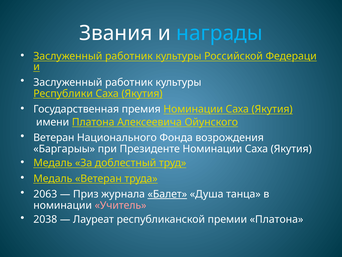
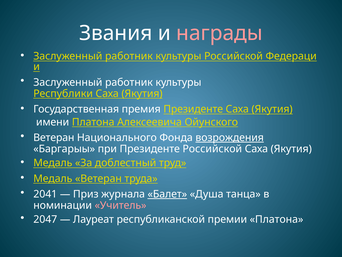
награды colour: light blue -> pink (219, 33)
премия Номинации: Номинации -> Президенте (193, 109)
возрождения underline: none -> present (230, 137)
Президенте Номинации: Номинации -> Российской (212, 149)
2063: 2063 -> 2041 (45, 194)
2038: 2038 -> 2047 (45, 219)
